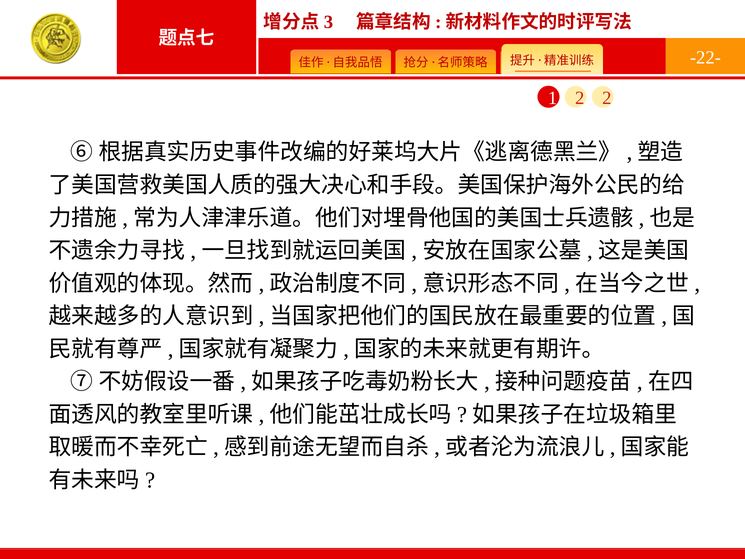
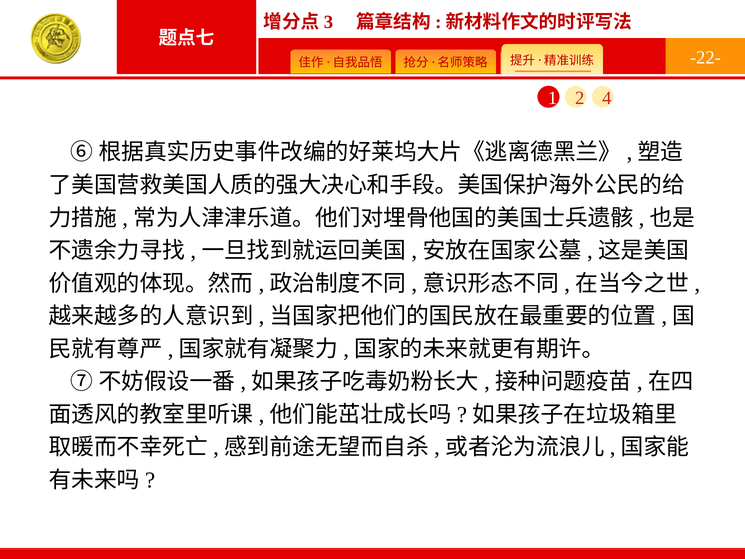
2 2: 2 -> 4 (607, 98)
